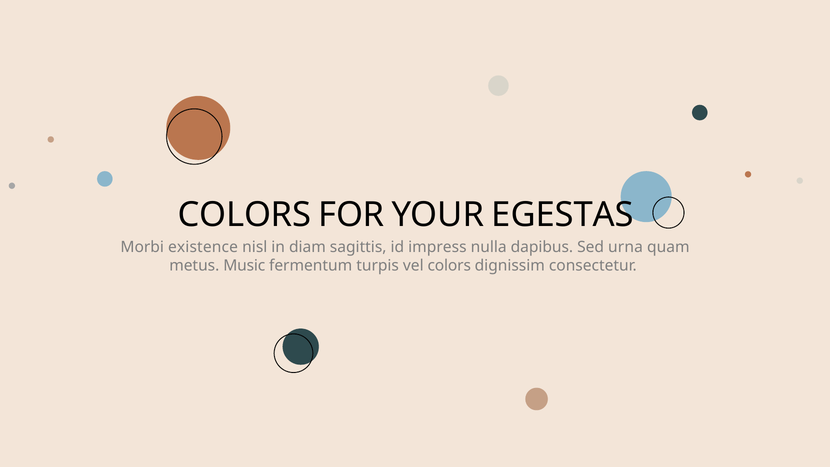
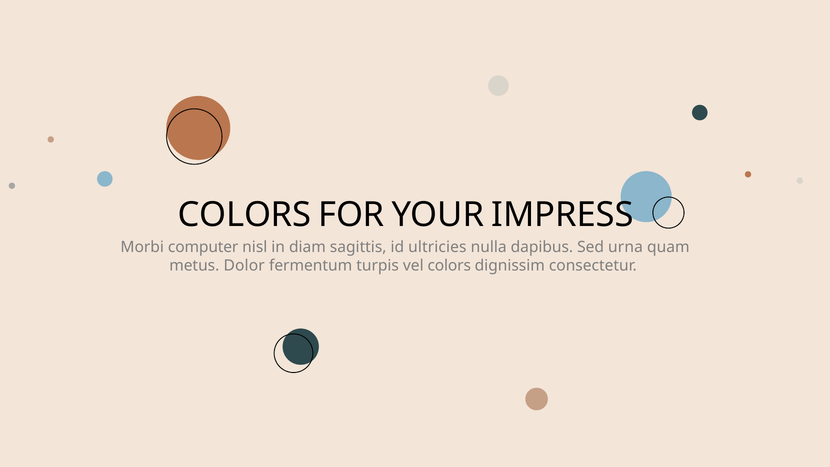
EGESTAS: EGESTAS -> IMPRESS (563, 215)
existence: existence -> computer (203, 247)
impress: impress -> ultricies (437, 247)
Music: Music -> Dolor (244, 266)
